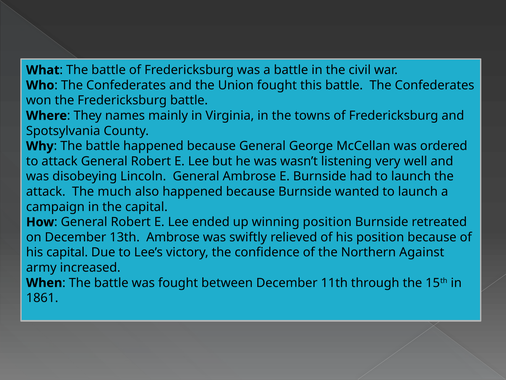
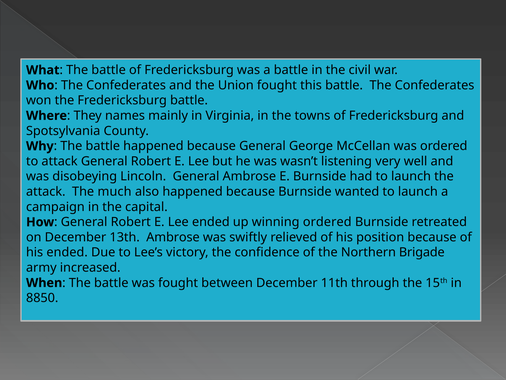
winning position: position -> ordered (327, 222)
his capital: capital -> ended (67, 252)
Against: Against -> Brigade (422, 252)
1861: 1861 -> 8850 (42, 298)
